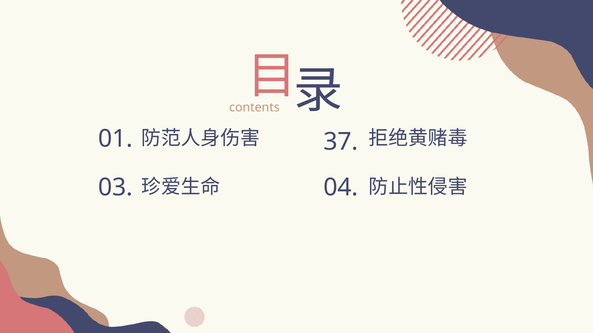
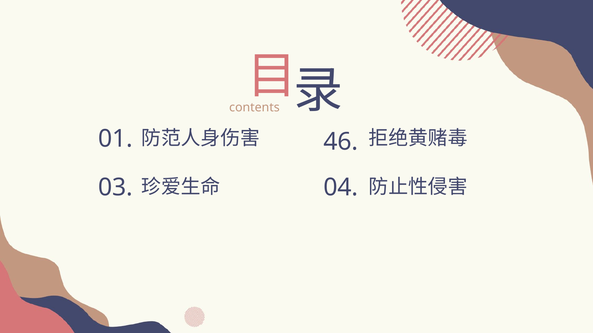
37: 37 -> 46 (341, 142)
